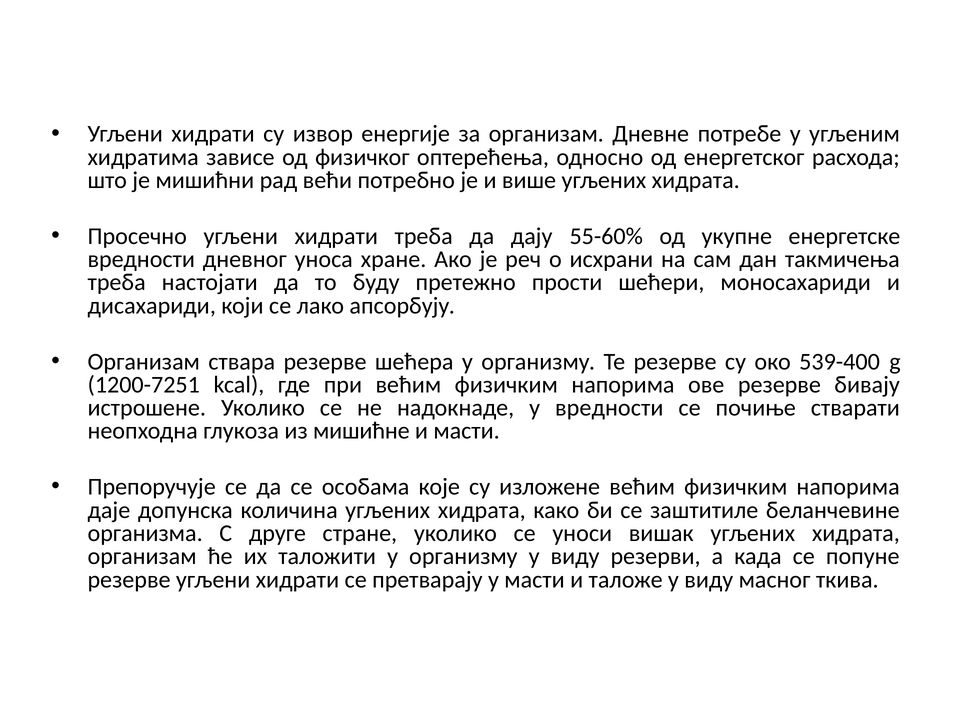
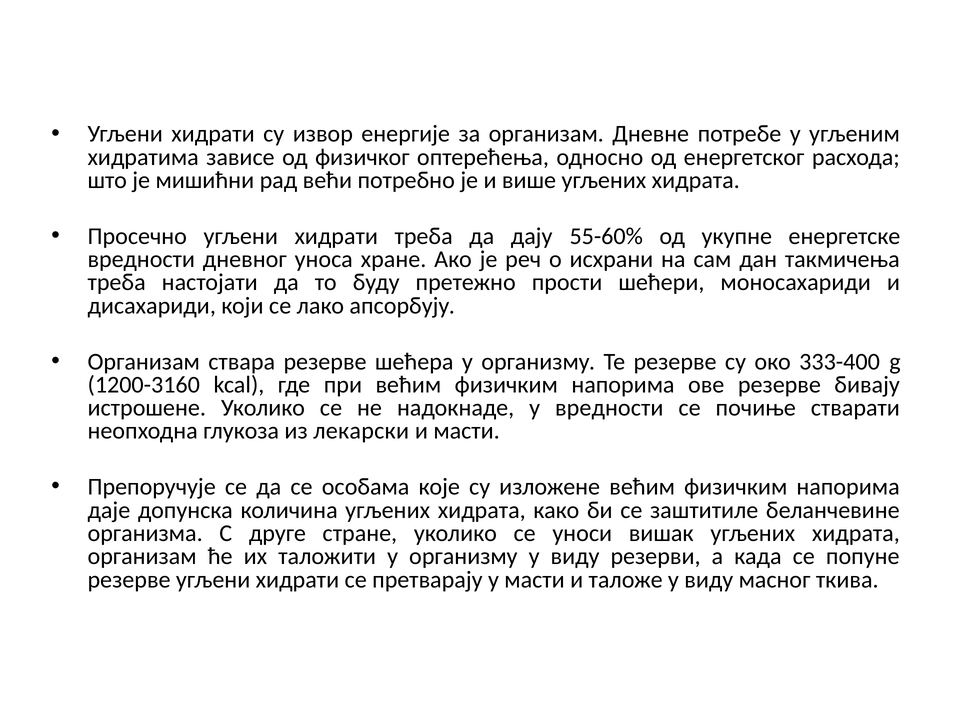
539-400: 539-400 -> 333-400 (840, 362)
1200-7251: 1200-7251 -> 1200-3160 (144, 385)
мишићне: мишићне -> лекарски (361, 431)
